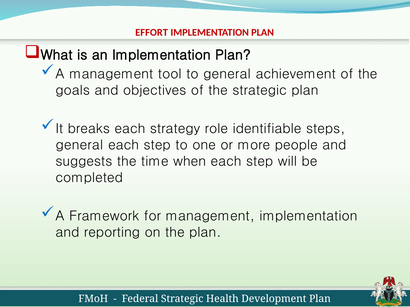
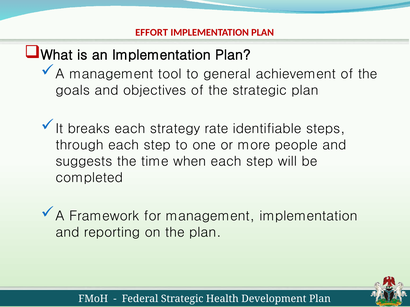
role: role -> rate (216, 129)
general: general -> through (79, 145)
